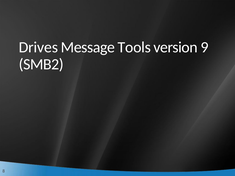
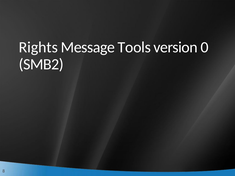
Drives: Drives -> Rights (38, 47)
9: 9 -> 0 (204, 47)
